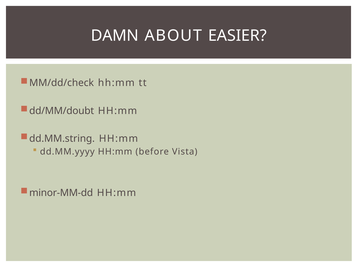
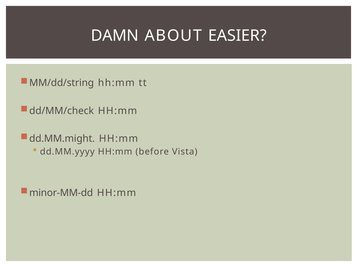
MM/dd/check: MM/dd/check -> MM/dd/string (62, 83)
dd/MM/doubt: dd/MM/doubt -> dd/MM/check (62, 111)
dd.MM.string: dd.MM.string -> dd.MM.might (62, 139)
